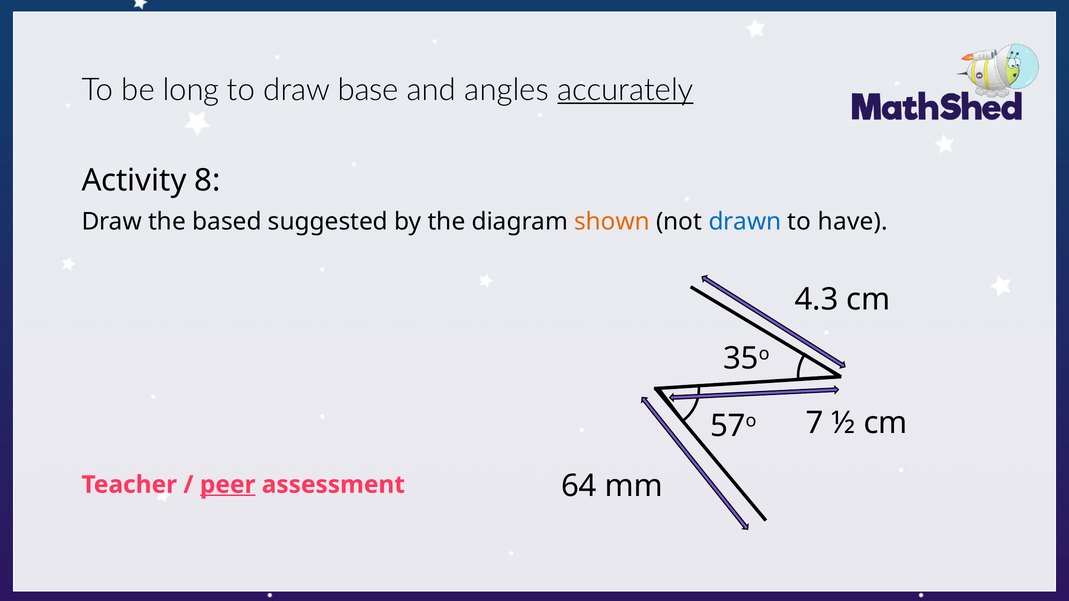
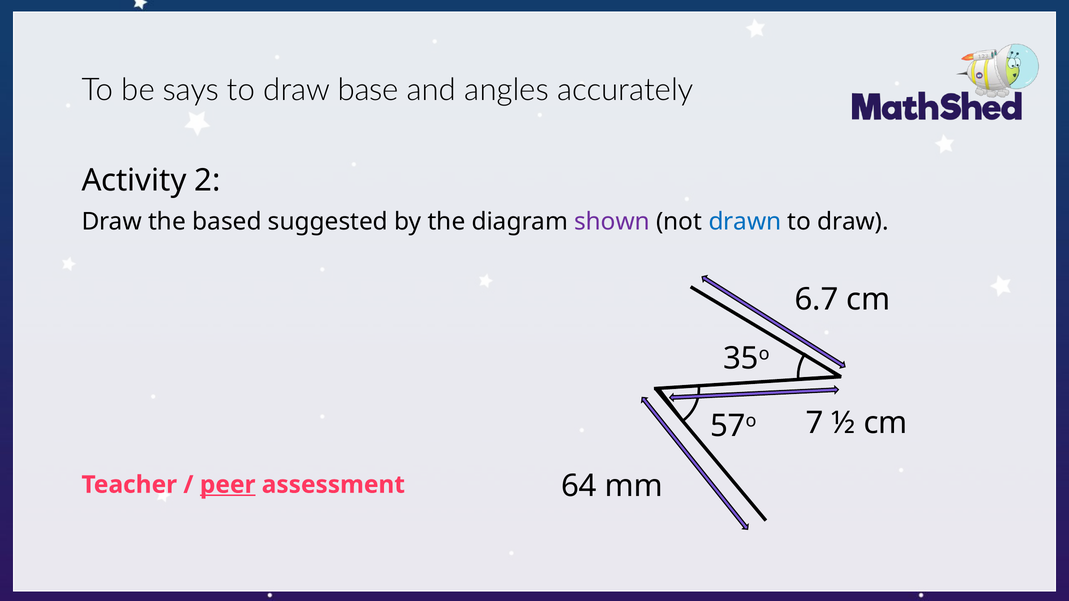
long: long -> says (191, 90)
accurately underline: present -> none (625, 90)
8: 8 -> 2 (208, 181)
shown colour: orange -> purple (612, 222)
have: have -> draw (853, 222)
4.3: 4.3 -> 6.7 (816, 300)
